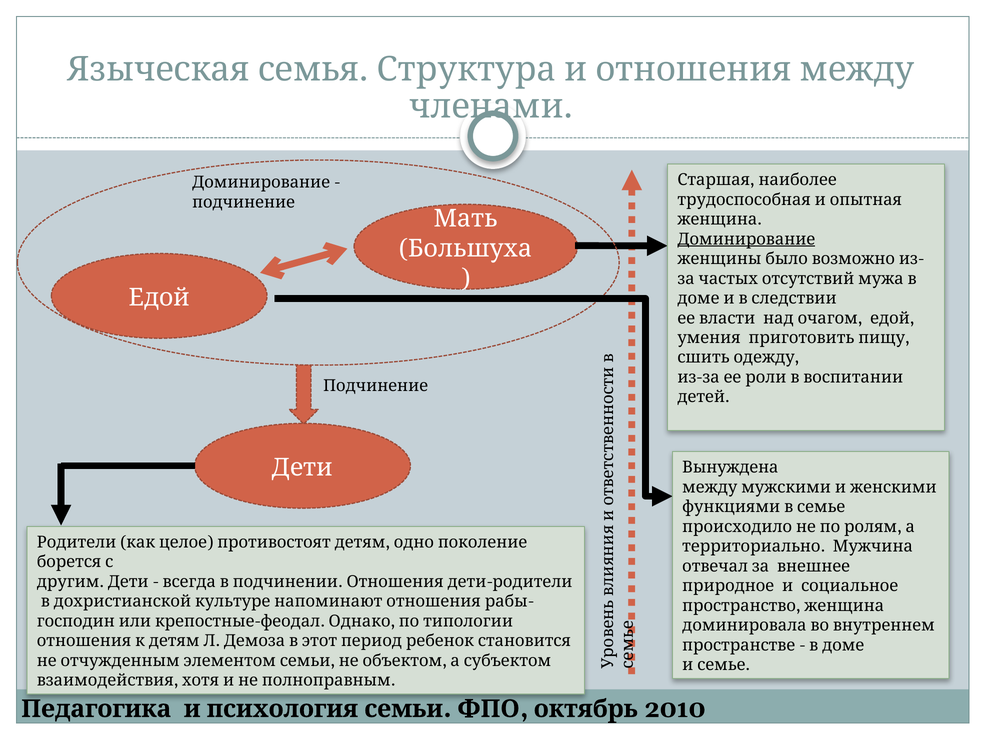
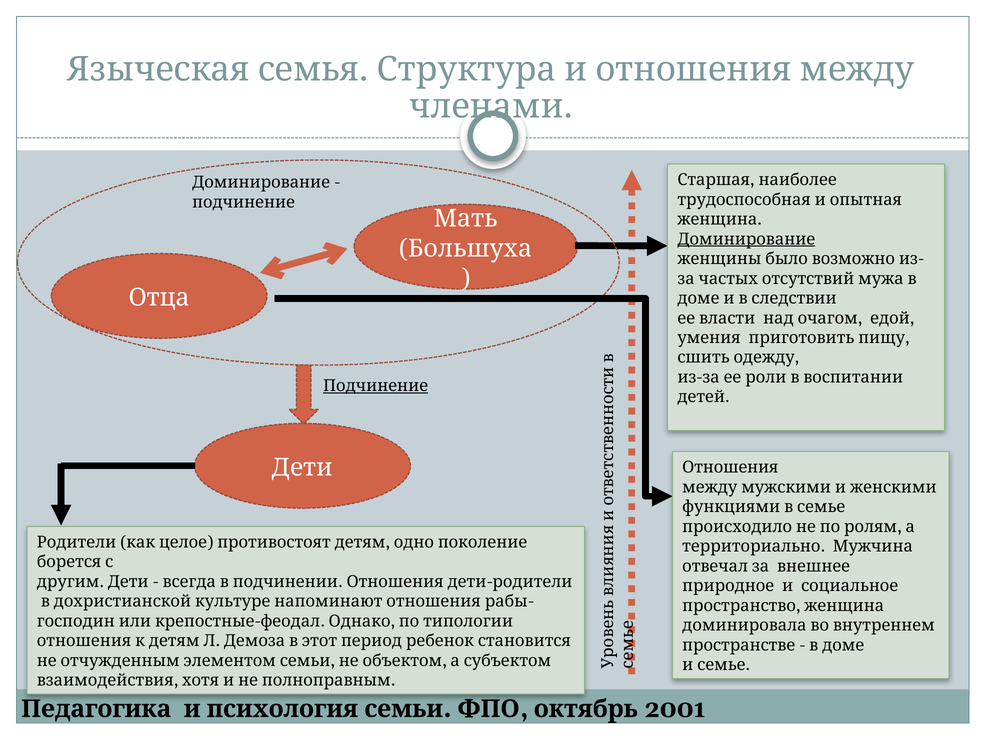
Едой: Едой -> Отца (159, 297)
Подчинение underline: none -> present (376, 386)
Вынуждена: Вынуждена -> Отношения (730, 467)
2010: 2010 -> 2001 (675, 708)
